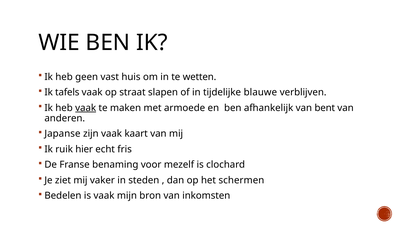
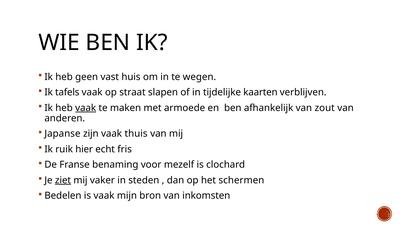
wetten: wetten -> wegen (199, 77)
blauwe: blauwe -> kaarten (260, 92)
bent: bent -> zout (325, 108)
kaart: kaart -> thuis (136, 134)
ziet underline: none -> present (63, 180)
